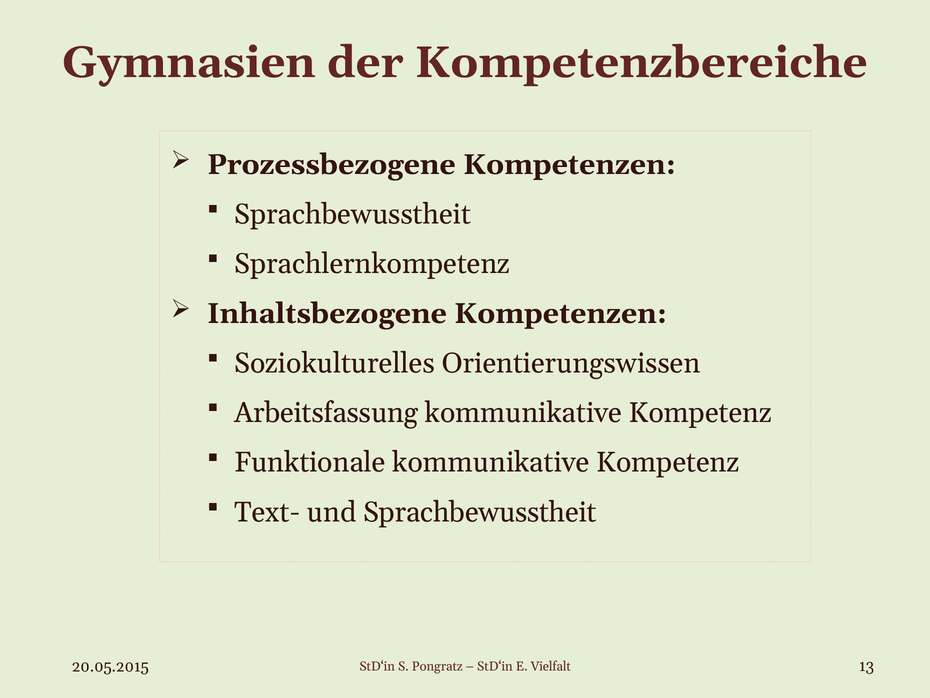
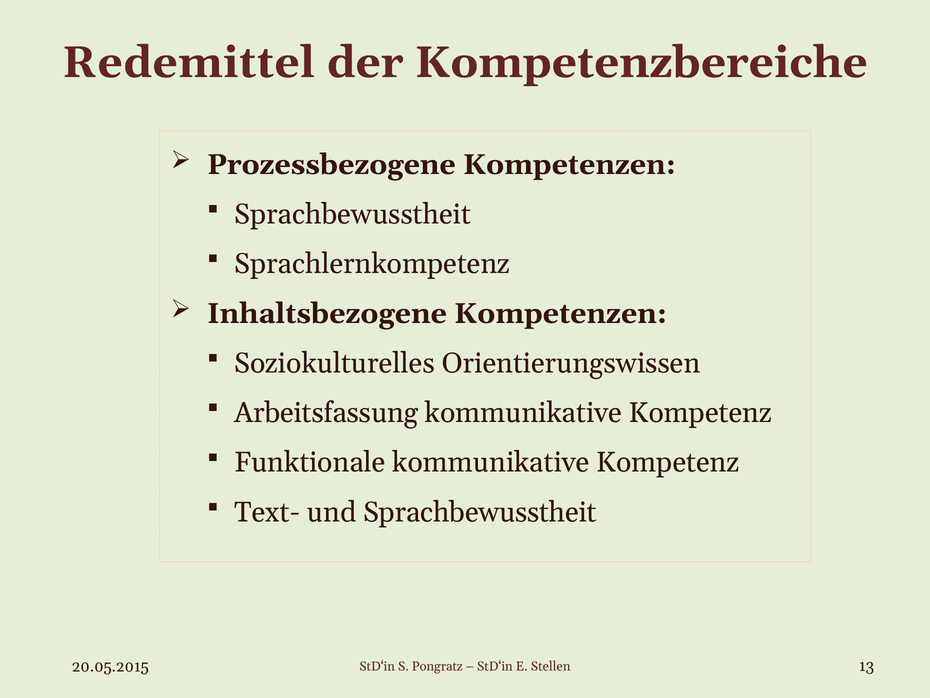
Gymnasien: Gymnasien -> Redemittel (189, 63)
Vielfalt: Vielfalt -> Stellen (551, 666)
